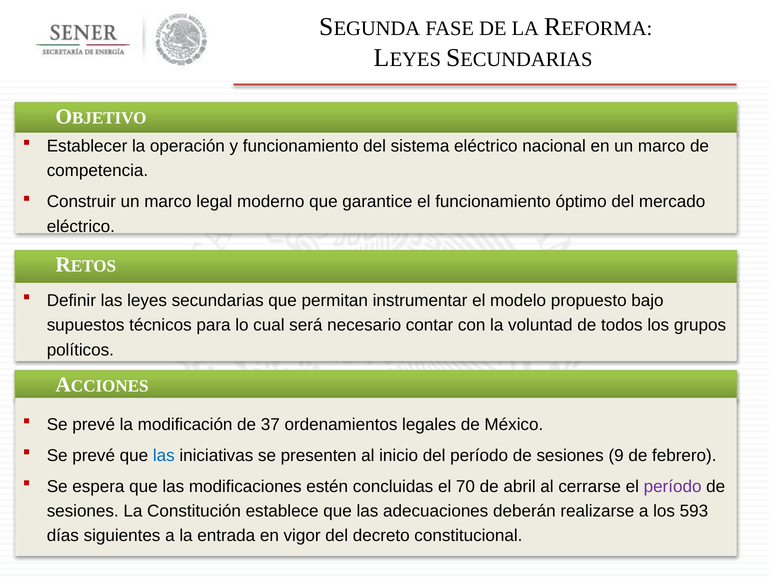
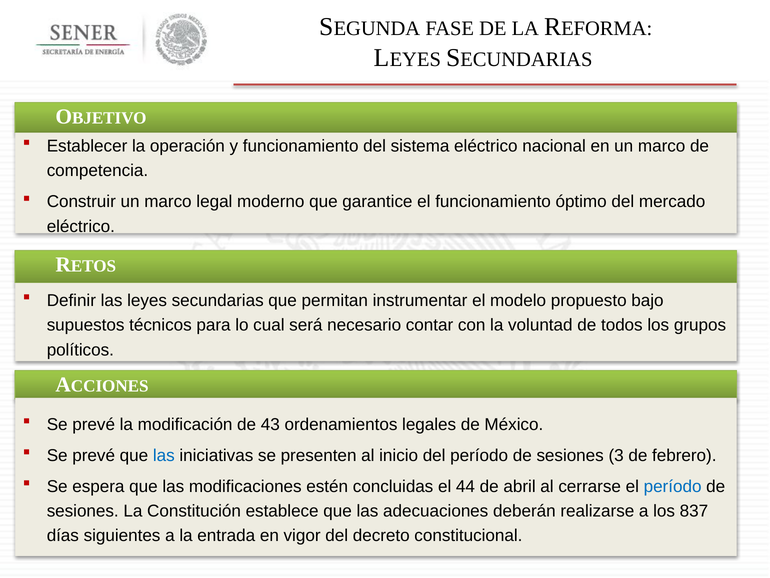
37: 37 -> 43 (270, 424)
9: 9 -> 3 (616, 455)
70: 70 -> 44 (465, 486)
período colour: purple -> blue (673, 486)
593: 593 -> 837 (694, 511)
